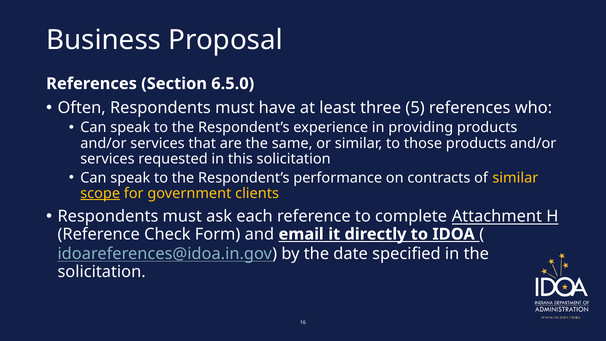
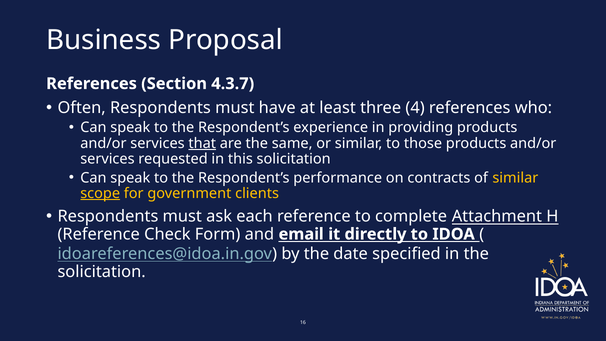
6.5.0: 6.5.0 -> 4.3.7 (233, 84)
5: 5 -> 4 (415, 108)
that underline: none -> present (202, 143)
